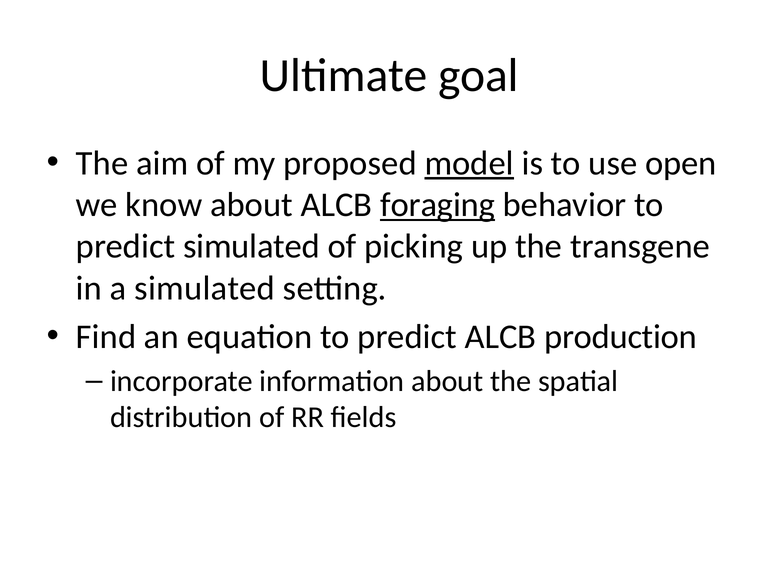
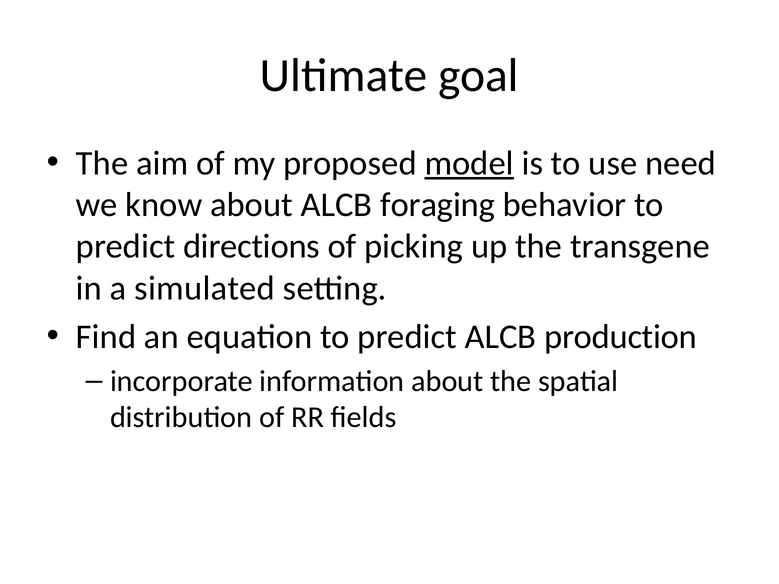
open: open -> need (681, 163)
foraging underline: present -> none (438, 205)
predict simulated: simulated -> directions (252, 247)
